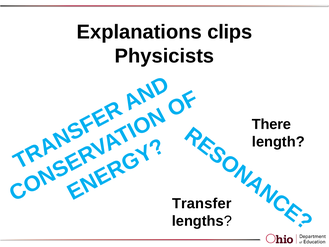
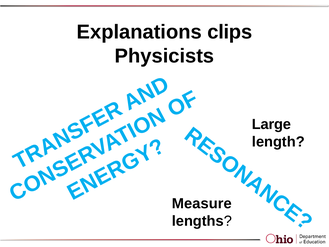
There: There -> Large (272, 124)
Transfer: Transfer -> Measure (202, 203)
